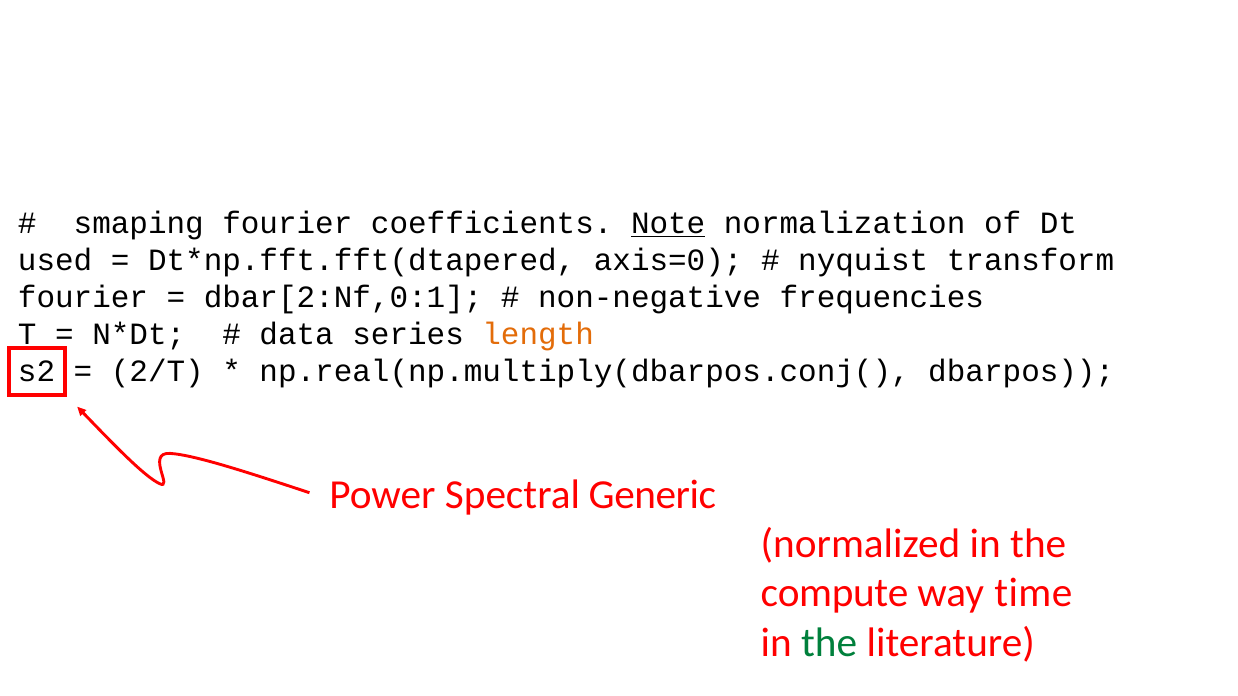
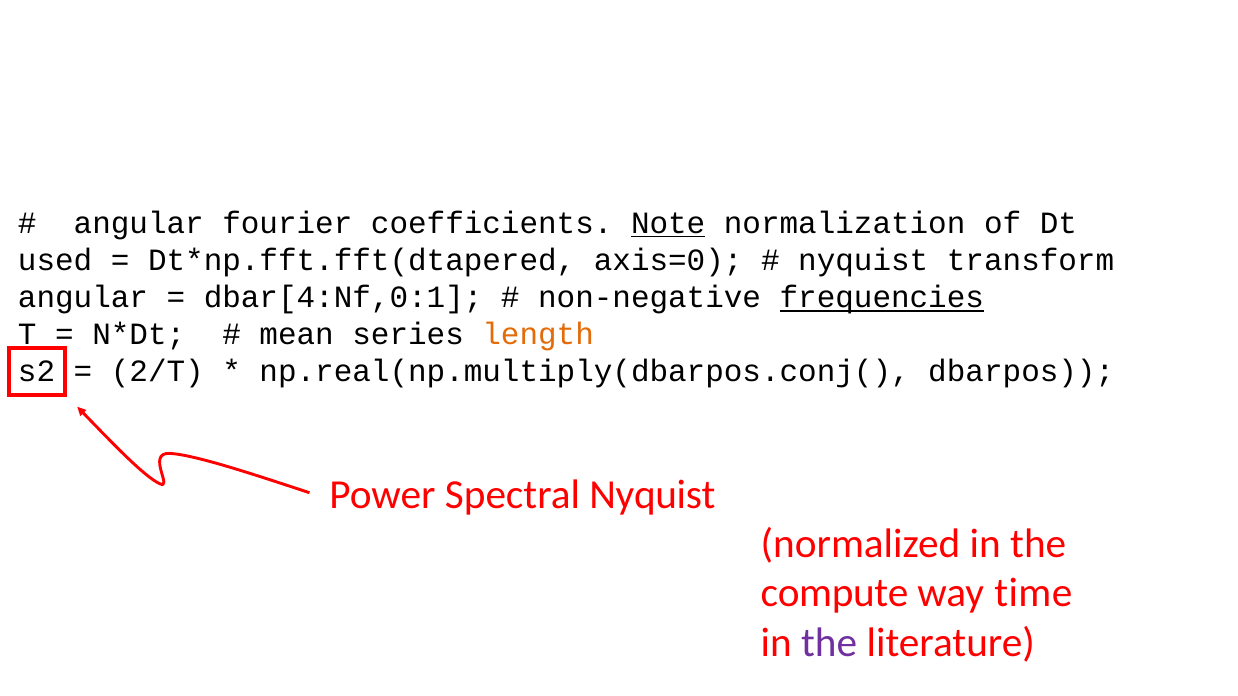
smaping: smaping -> angular (139, 223)
fourier: fourier -> angular (83, 298)
dbar[2:Nf,0:1: dbar[2:Nf,0:1 -> dbar[4:Nf,0:1 (343, 298)
frequencies underline: none -> present (882, 298)
data: data -> mean (297, 335)
Spectral Generic: Generic -> Nyquist (652, 496)
the colour: green -> purple (829, 643)
